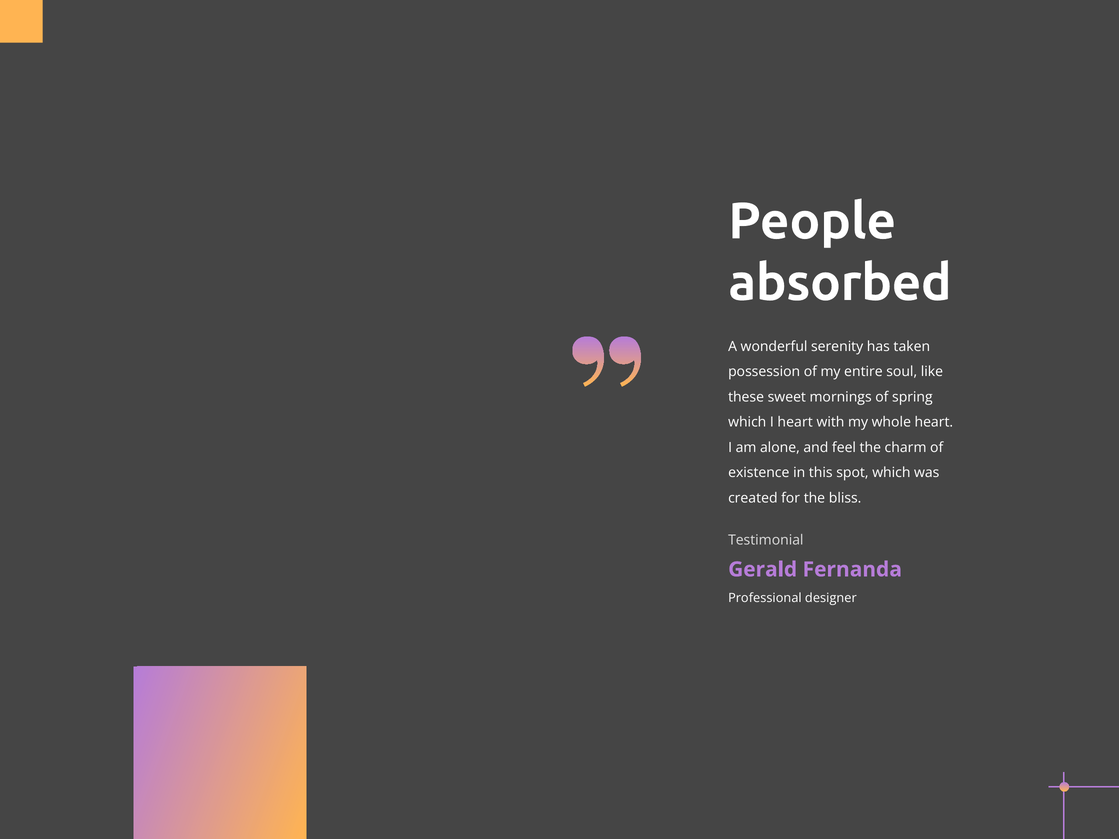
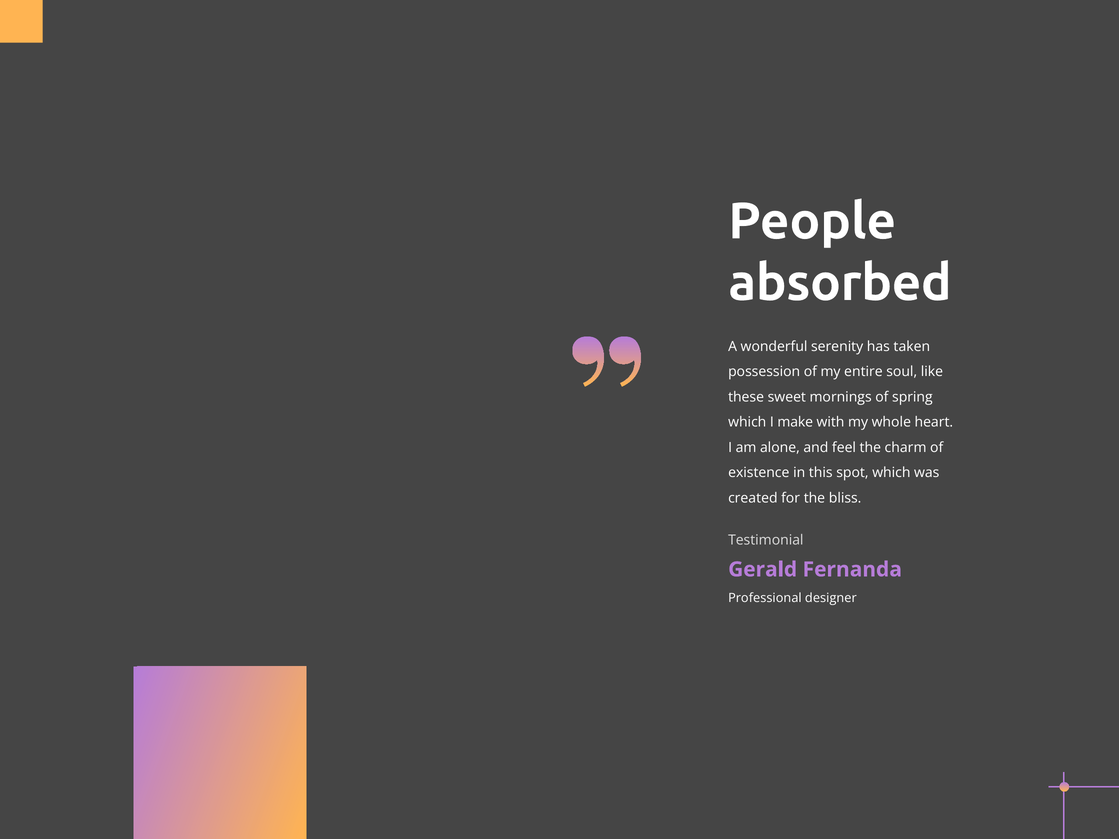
I heart: heart -> make (795, 422)
